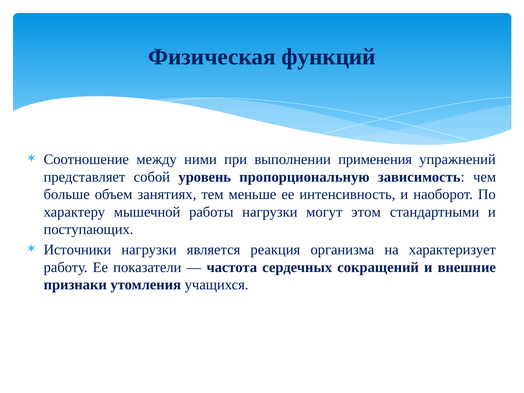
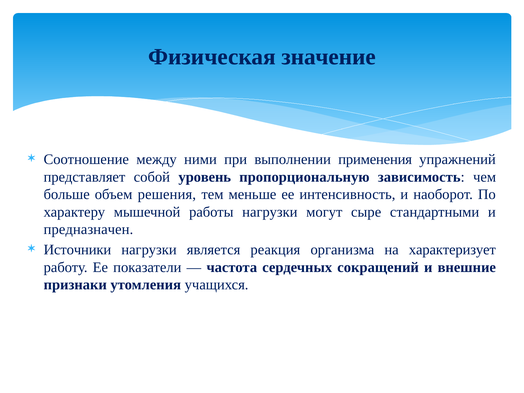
функций: функций -> значение (329, 57)
занятиях: занятиях -> решения (167, 194)
этом: этом -> сыре (366, 212)
поступающих: поступающих -> предназначен (88, 229)
